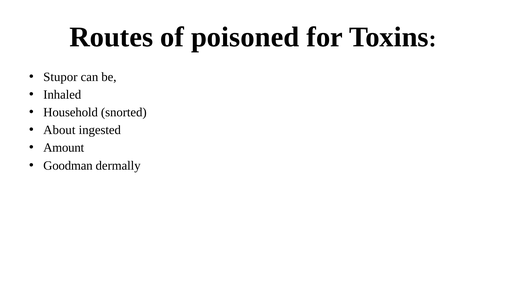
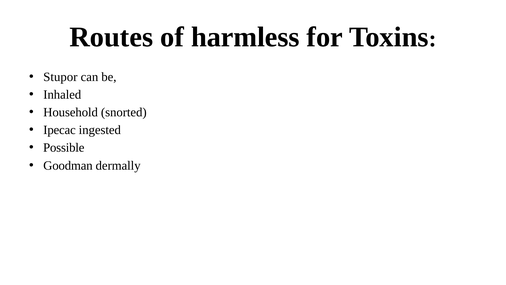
poisoned: poisoned -> harmless (245, 37)
About: About -> Ipecac (60, 130)
Amount: Amount -> Possible (64, 148)
